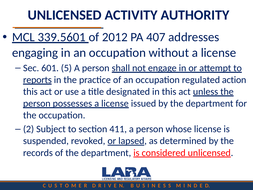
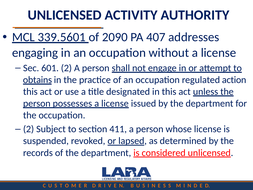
2012: 2012 -> 2090 (115, 37)
601 5: 5 -> 2 (66, 68)
reports: reports -> obtains (37, 80)
